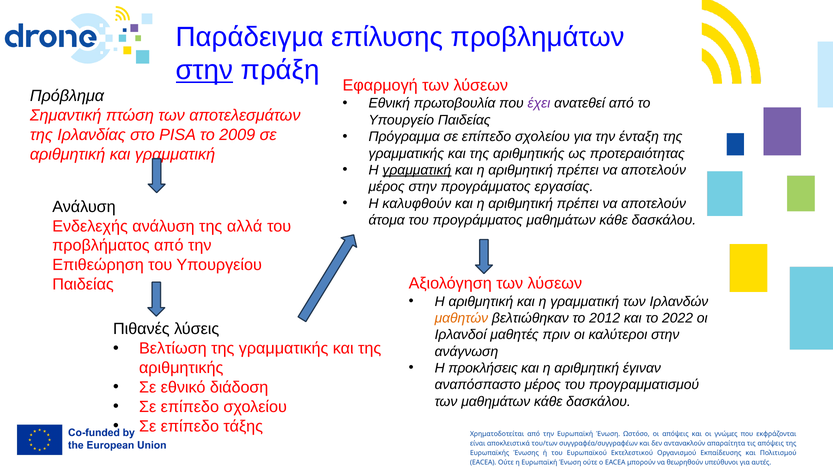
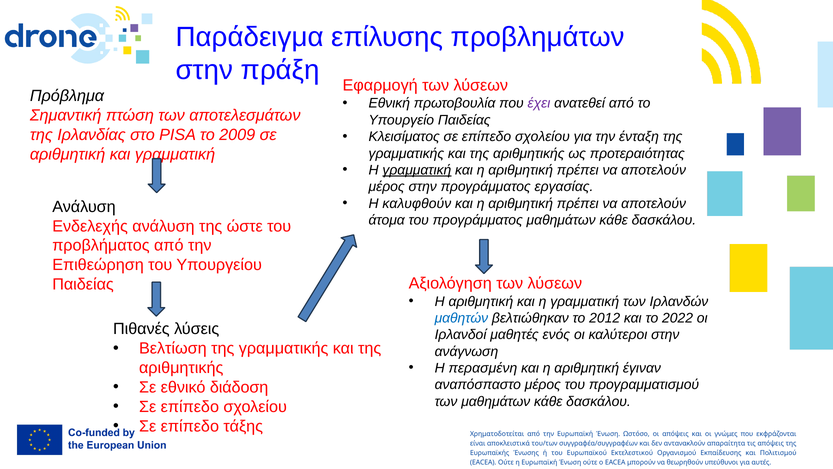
στην underline: present -> none (205, 70)
Πρόγραμμα: Πρόγραμμα -> Κλεισίματος (404, 137)
αλλά: αλλά -> ώστε (245, 226)
μαθητών colour: orange -> blue (461, 318)
πριν: πριν -> ενός (556, 335)
προκλήσεις: προκλήσεις -> περασμένη (483, 368)
